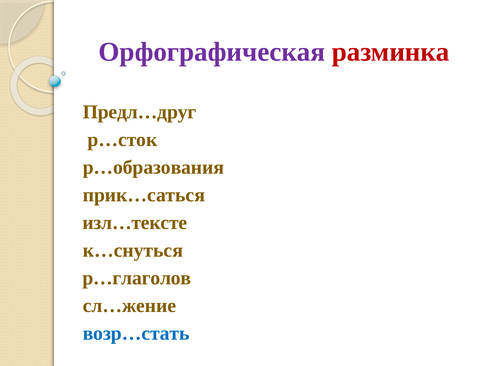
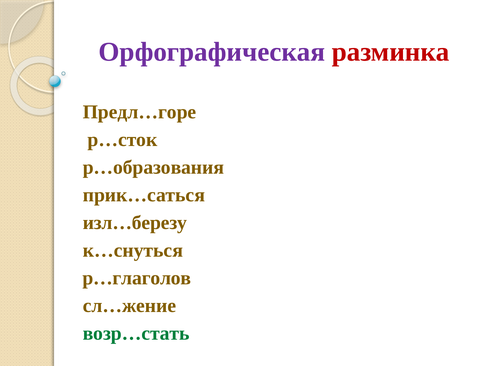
Предл…друг: Предл…друг -> Предл…горе (139, 112)
изл…тексте: изл…тексте -> изл…березу (135, 223)
возр…стать colour: blue -> green (136, 333)
